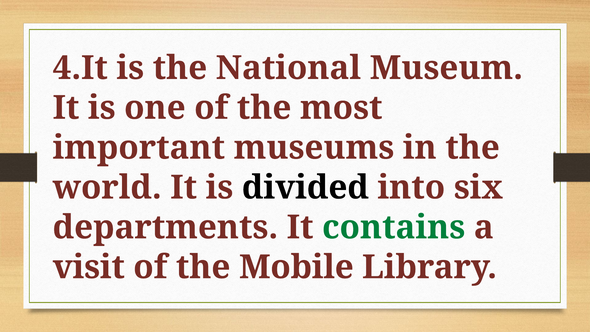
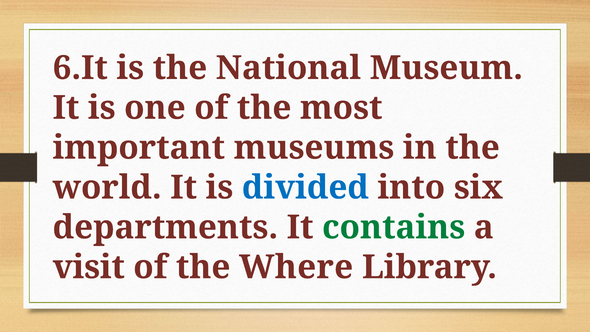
4.It: 4.It -> 6.It (80, 68)
divided colour: black -> blue (305, 187)
Mobile: Mobile -> Where (296, 267)
